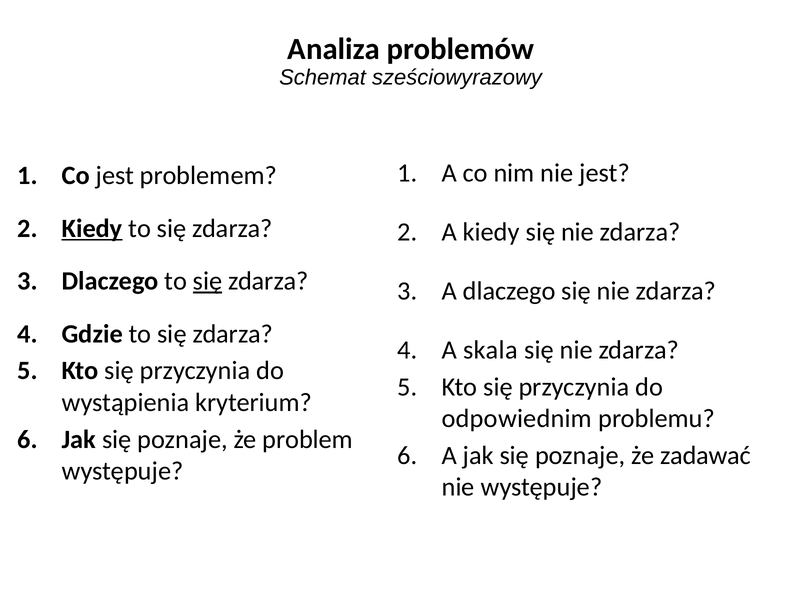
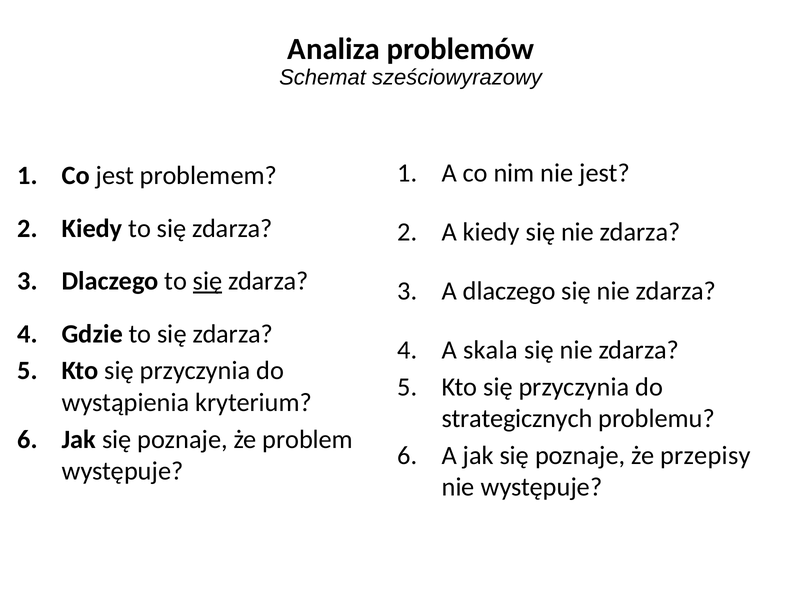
Kiedy underline: present -> none (92, 229)
odpowiednim: odpowiednim -> strategicznych (517, 419)
zadawać: zadawać -> przepisy (705, 456)
